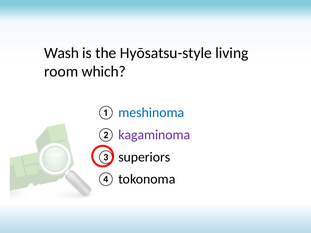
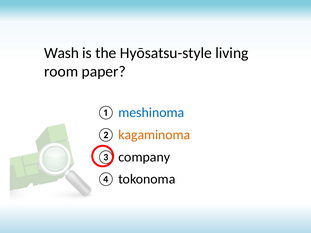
which: which -> paper (104, 72)
kagaminoma colour: purple -> orange (154, 135)
superiors: superiors -> company (144, 157)
